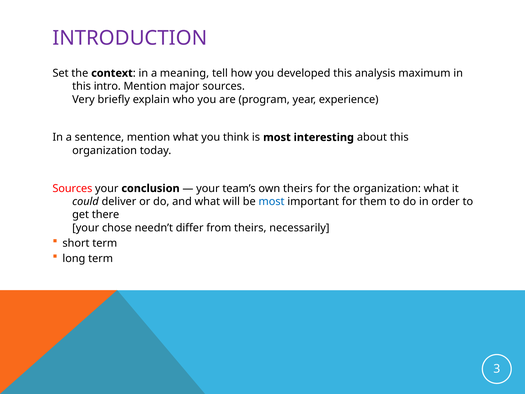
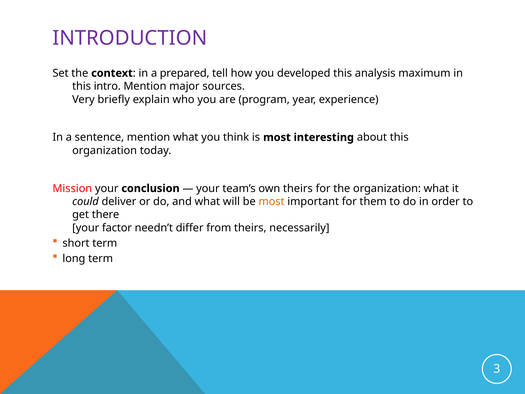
meaning: meaning -> prepared (185, 73)
Sources: Sources -> Mission (72, 188)
most colour: blue -> orange (272, 201)
chose: chose -> factor (117, 228)
